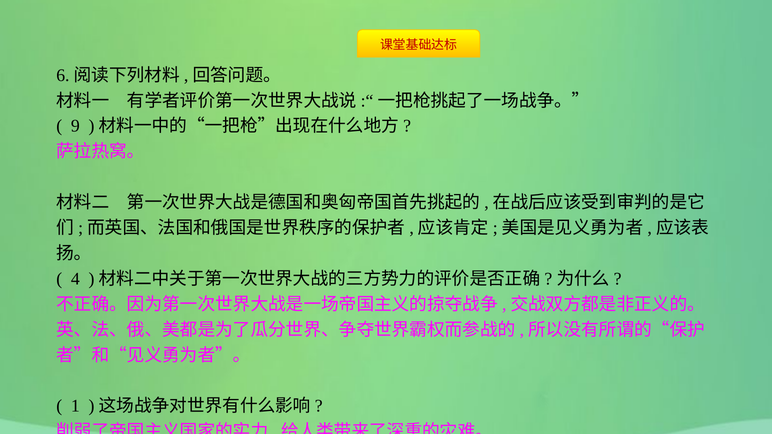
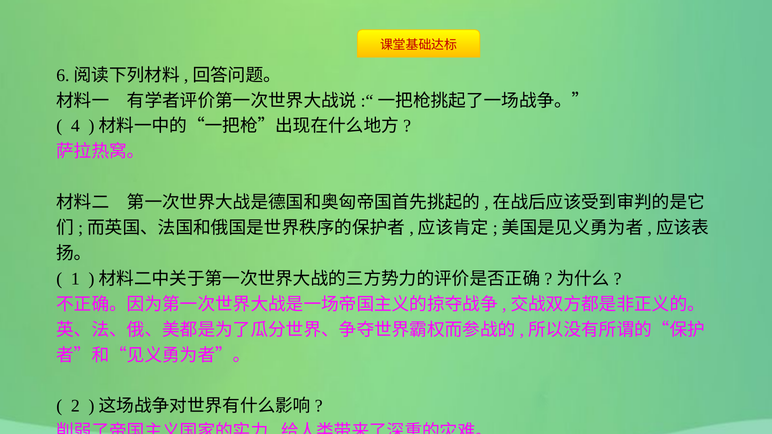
9: 9 -> 4 (75, 126)
4: 4 -> 1 (75, 279)
1: 1 -> 2 (75, 406)
